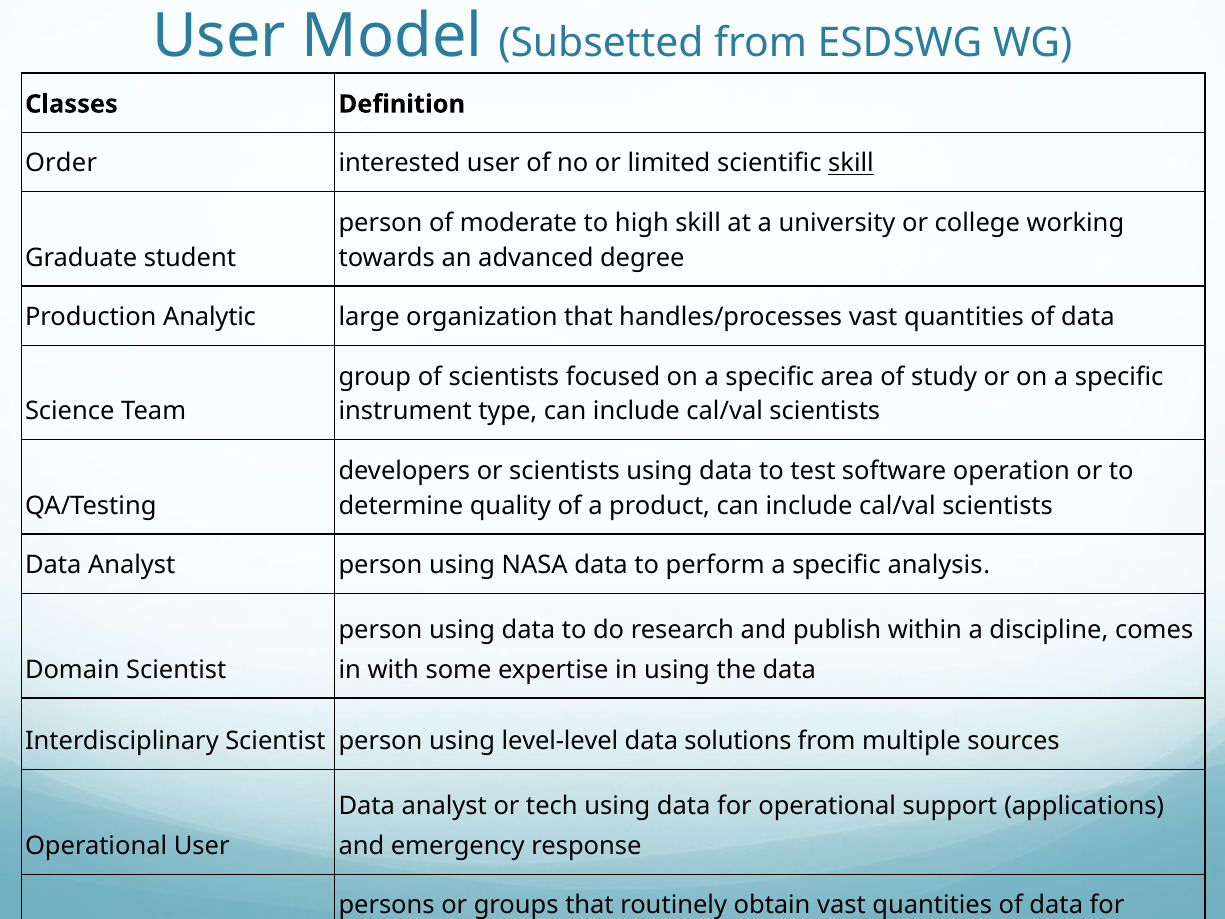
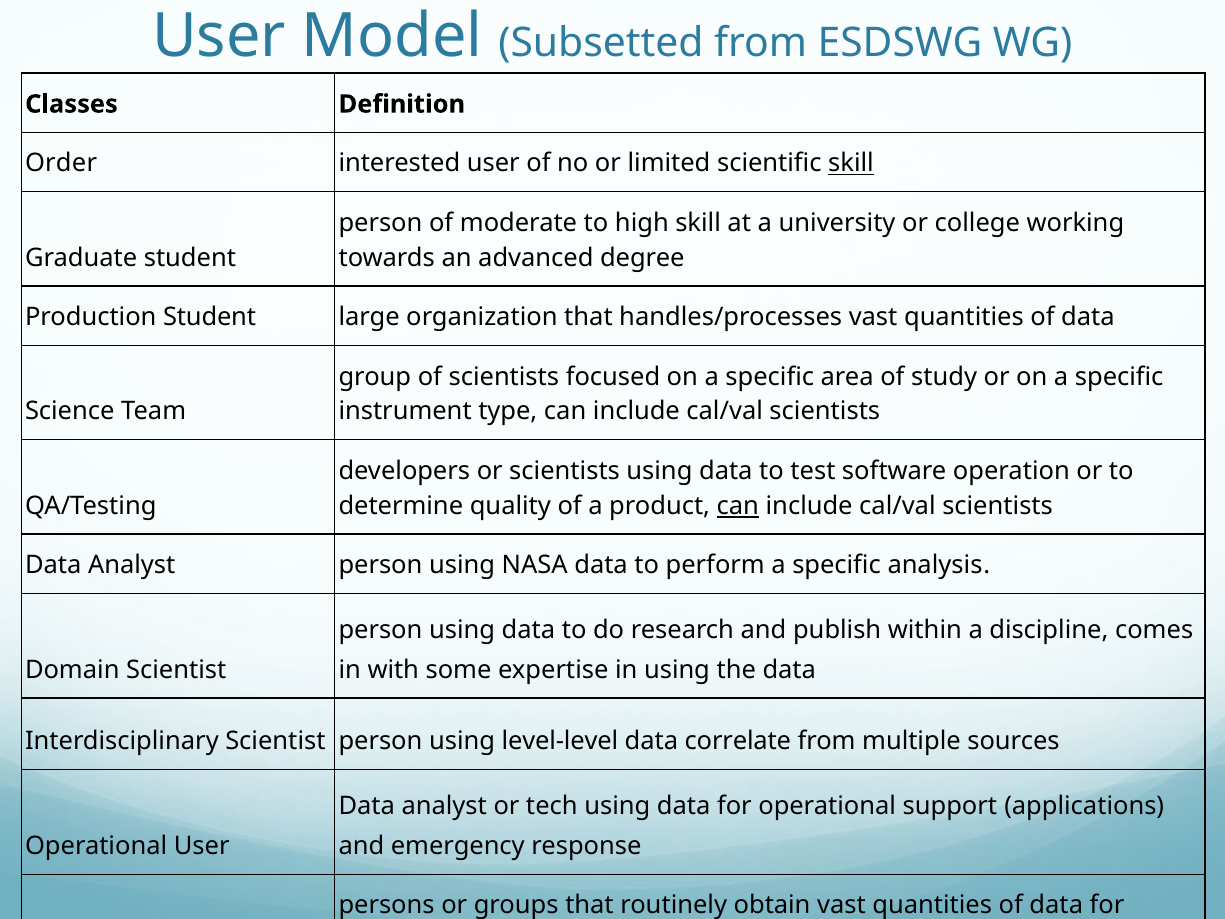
Production Analytic: Analytic -> Student (210, 317)
can underline: none -> present (738, 506)
solutions: solutions -> correlate (738, 741)
